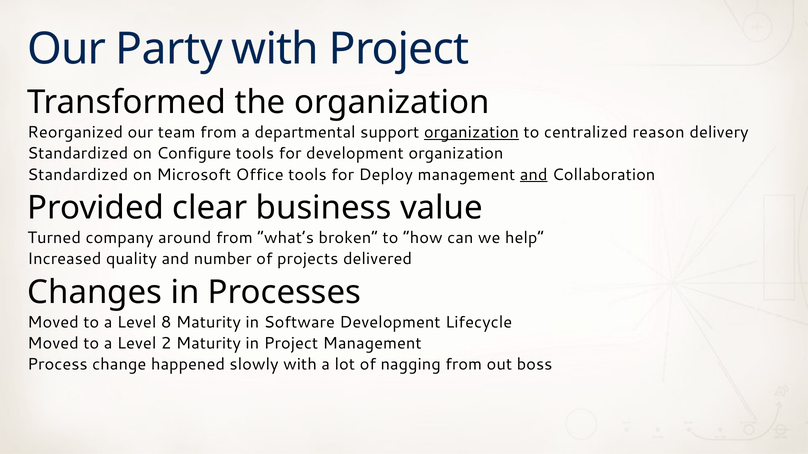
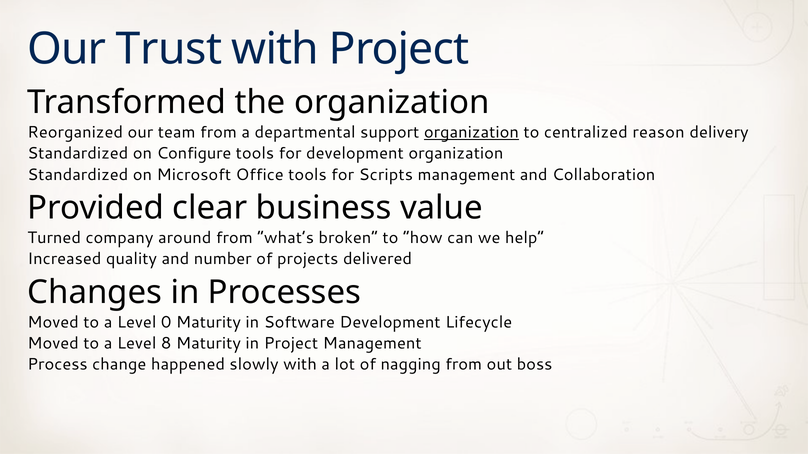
Party: Party -> Trust (169, 49)
Deploy: Deploy -> Scripts (386, 175)
and underline: present -> none (534, 175)
8: 8 -> 0 (166, 323)
2: 2 -> 8 (166, 344)
